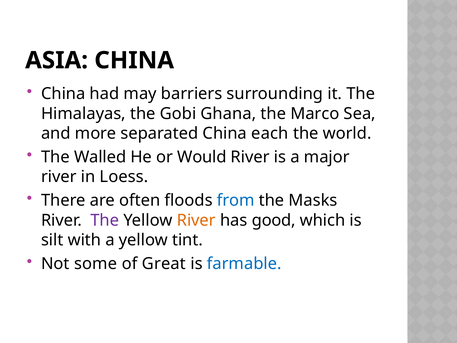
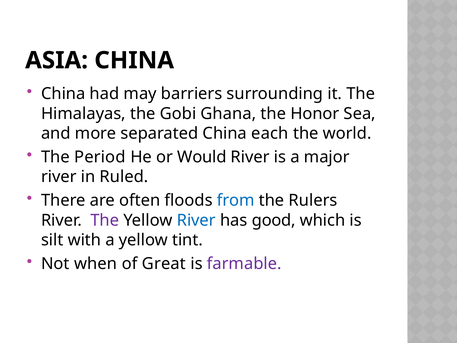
Marco: Marco -> Honor (315, 114)
Walled: Walled -> Period (100, 157)
Loess: Loess -> Ruled (124, 177)
Masks: Masks -> Rulers (313, 200)
River colour: orange -> blue (196, 220)
some: some -> when (96, 264)
farmable colour: blue -> purple (244, 264)
